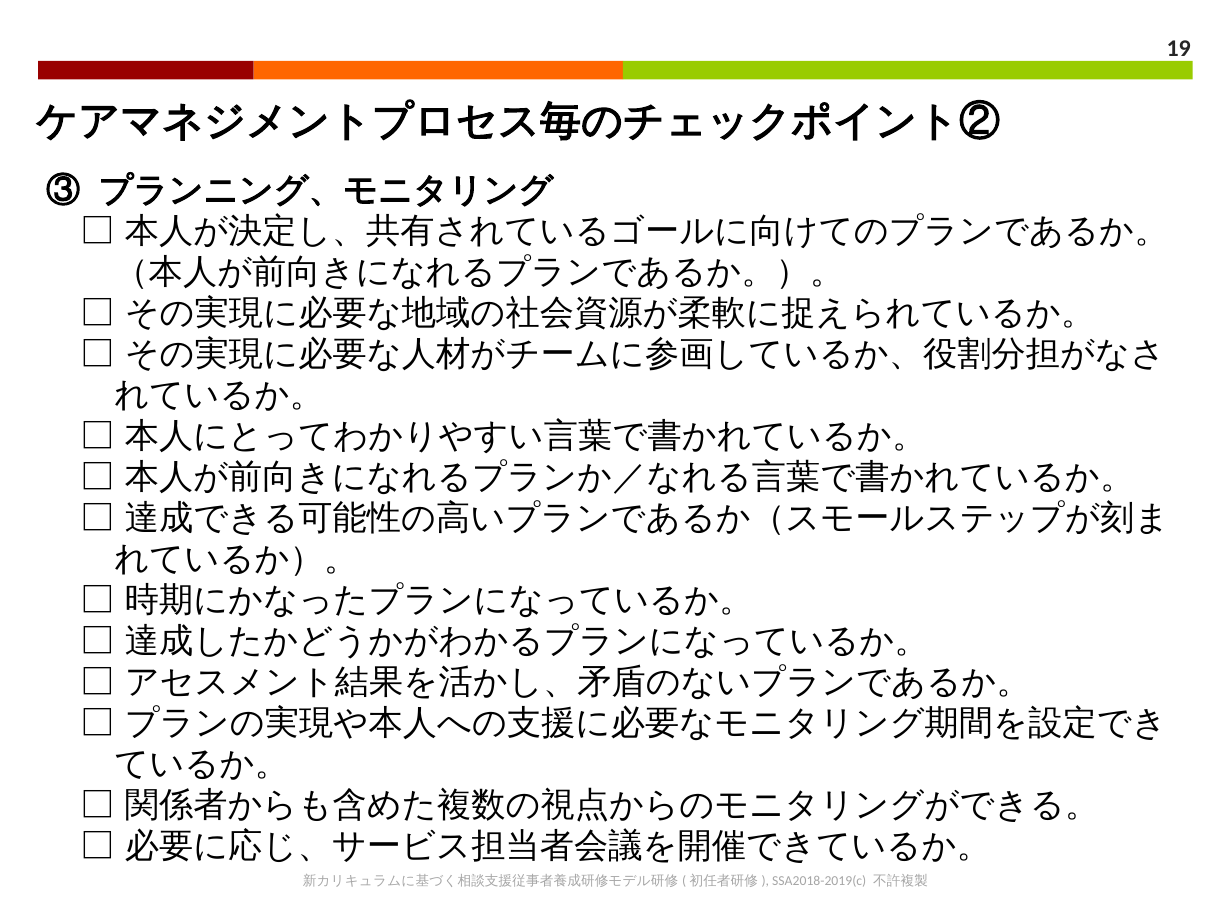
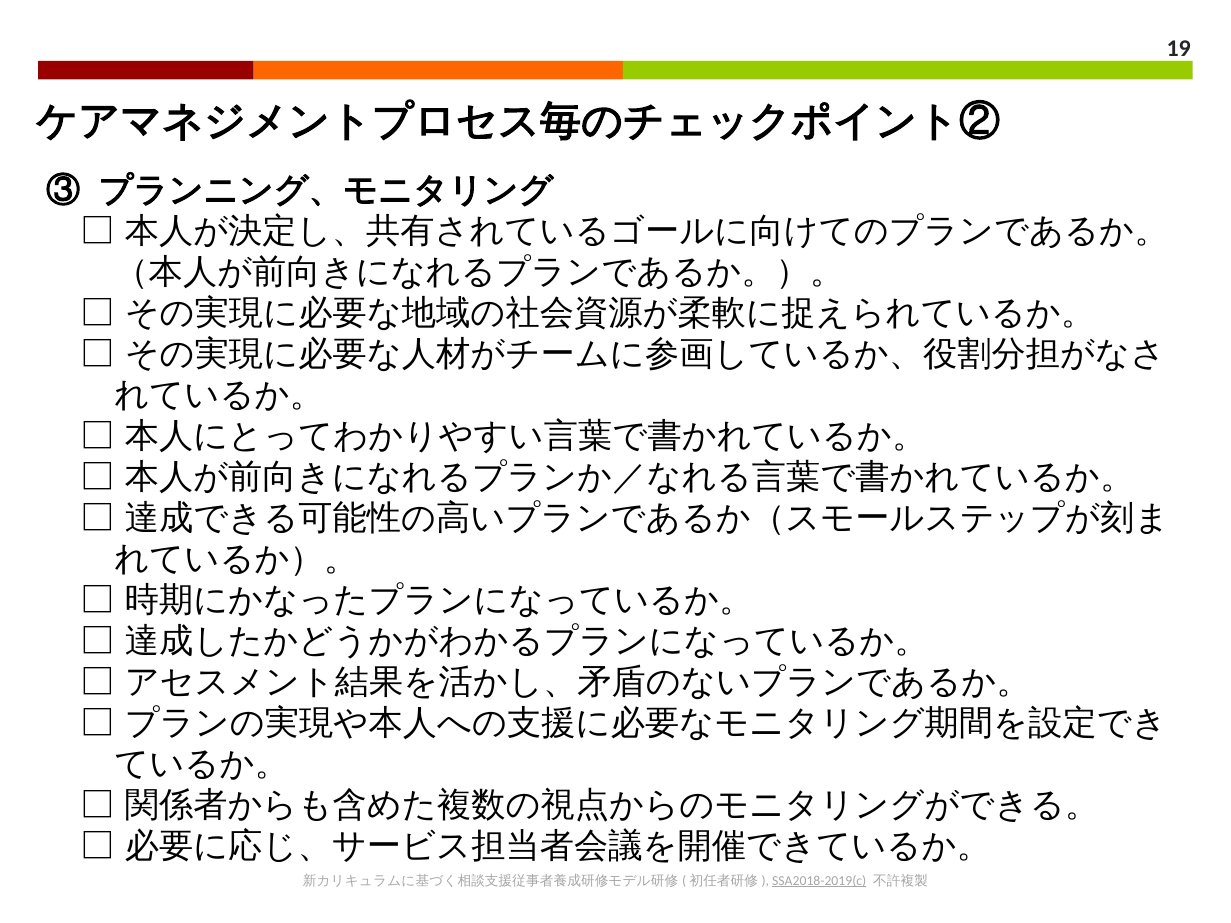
SSA2018-2019(c underline: none -> present (819, 881)
